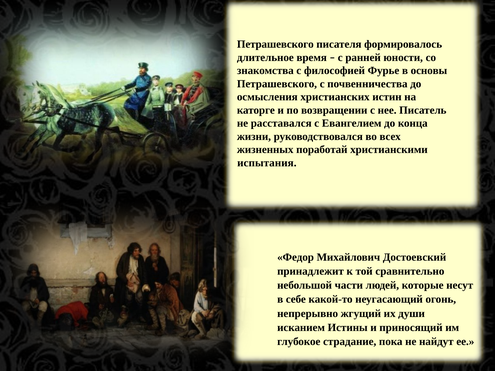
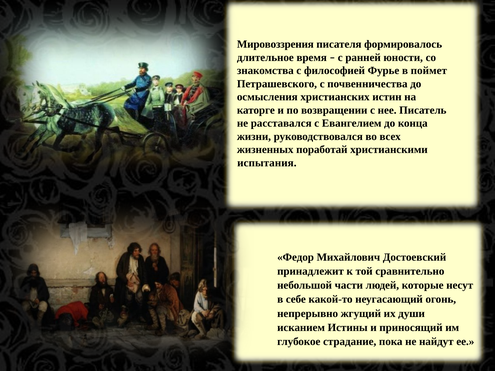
Петрашевского: Петрашевского -> Мировоззрения (275, 44)
основы: основы -> поймет (429, 71)
